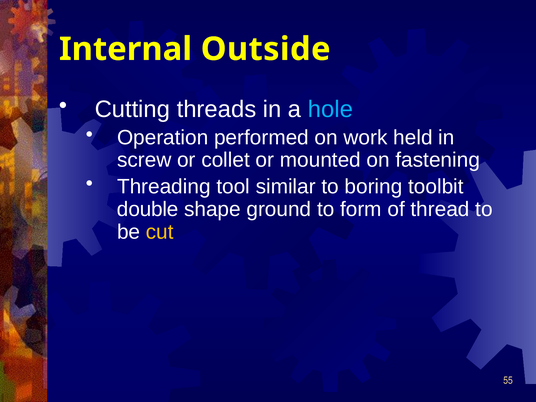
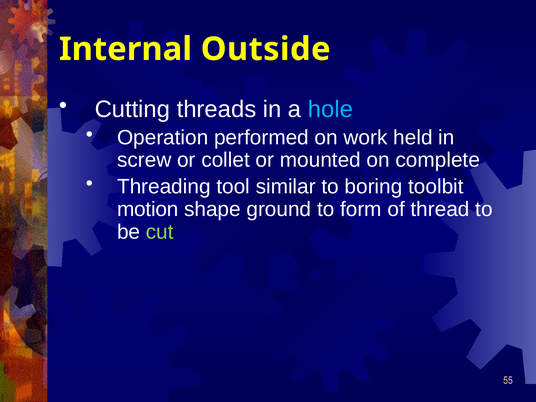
fastening: fastening -> complete (438, 160)
double: double -> motion (148, 209)
cut colour: yellow -> light green (160, 232)
